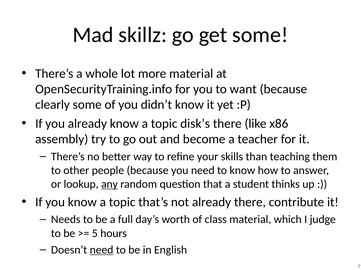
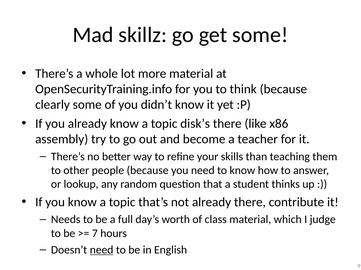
want: want -> think (243, 89)
any underline: present -> none (109, 185)
5: 5 -> 7 (95, 234)
